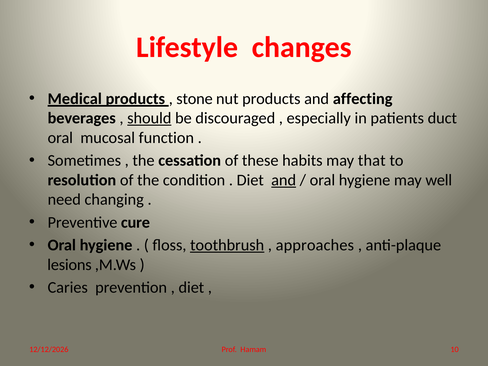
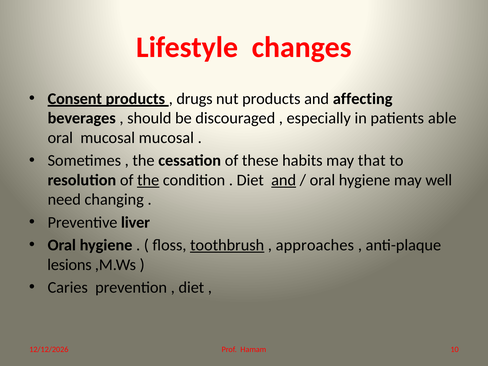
Medical: Medical -> Consent (75, 99)
stone: stone -> drugs (195, 99)
should underline: present -> none (149, 118)
duct: duct -> able (442, 118)
mucosal function: function -> mucosal (166, 138)
the underline: none -> present (148, 180)
cure: cure -> liver (135, 222)
